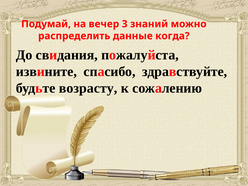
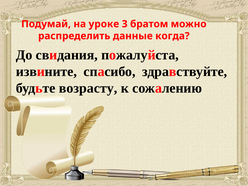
вечер: вечер -> уроке (104, 24)
знаний: знаний -> братом (149, 24)
